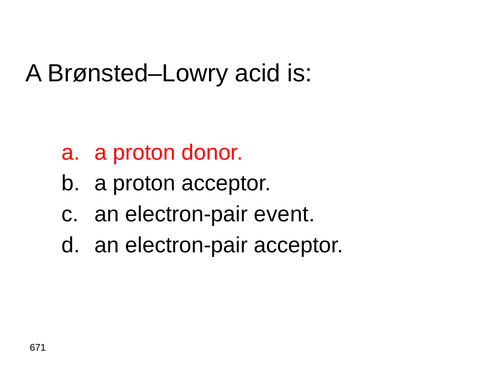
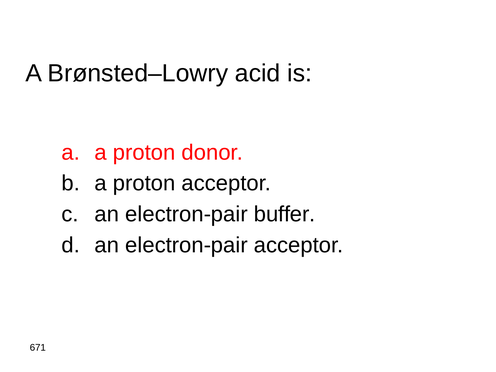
event: event -> buffer (285, 214)
